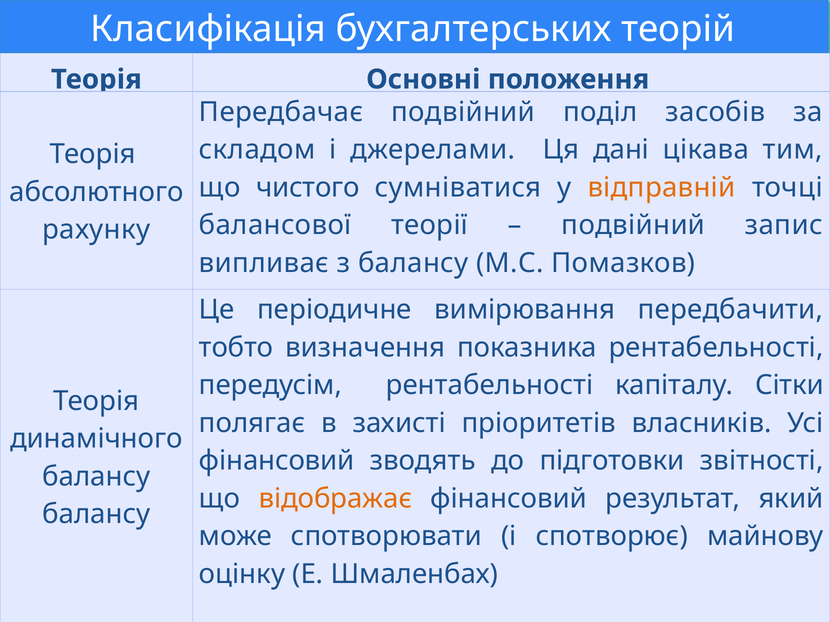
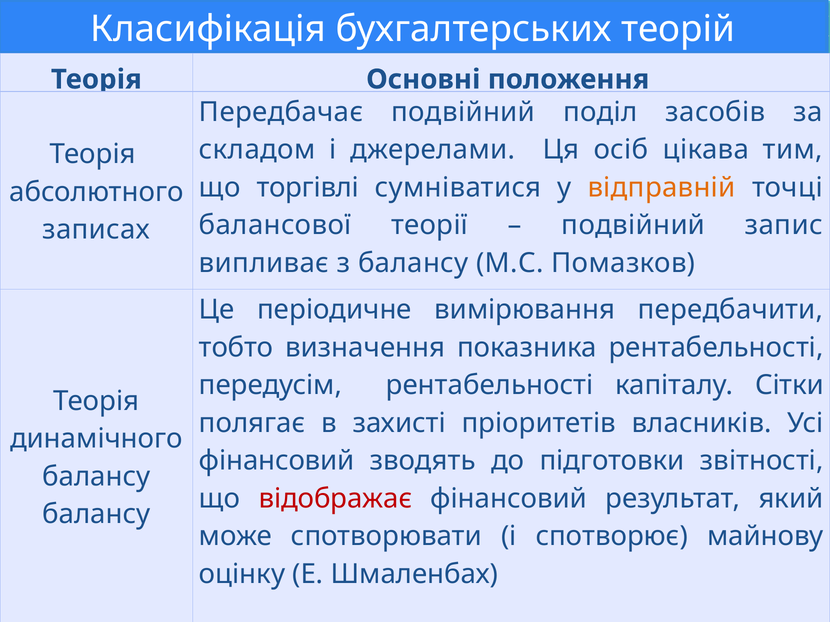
дані: дані -> осіб (621, 150)
чистого: чистого -> торгівлі (308, 188)
рахунку: рахунку -> записах (96, 230)
відображає colour: orange -> red (335, 499)
